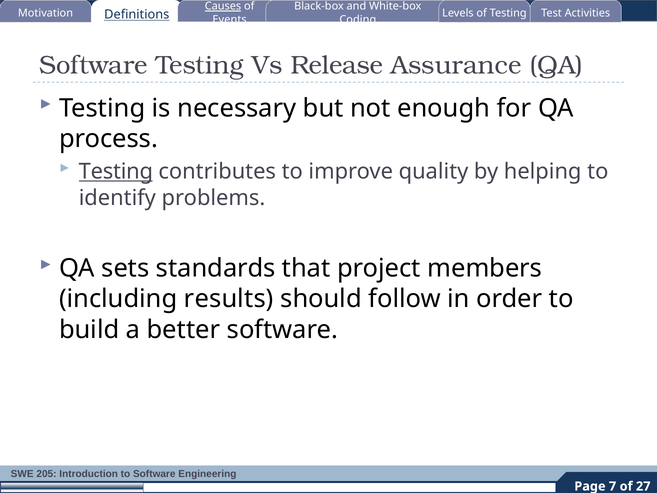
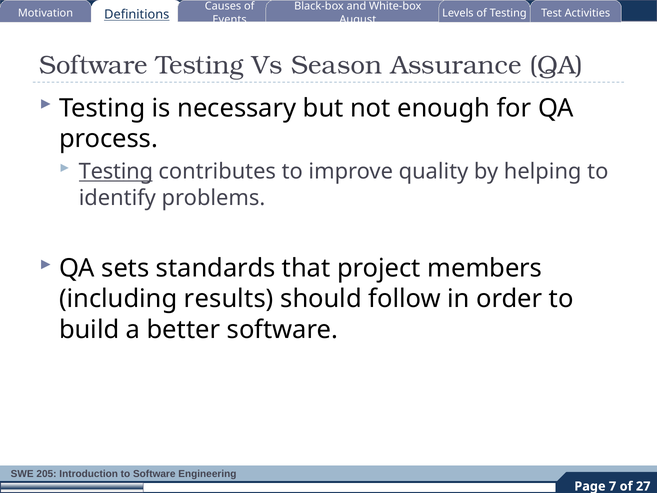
Causes underline: present -> none (223, 6)
Coding: Coding -> August (358, 19)
Release: Release -> Season (337, 65)
